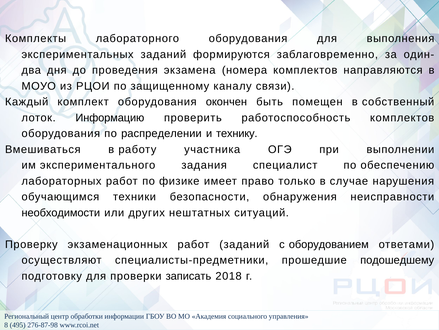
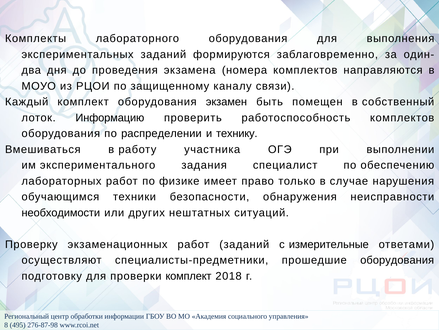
окончен: окончен -> экзамен (226, 102)
оборудованием: оборудованием -> измерительные (329, 244)
прошедшие подошедшему: подошедшему -> оборудования (397, 260)
проверки записать: записать -> комплект (189, 275)
